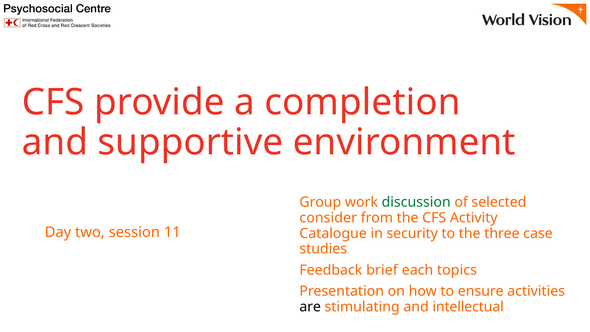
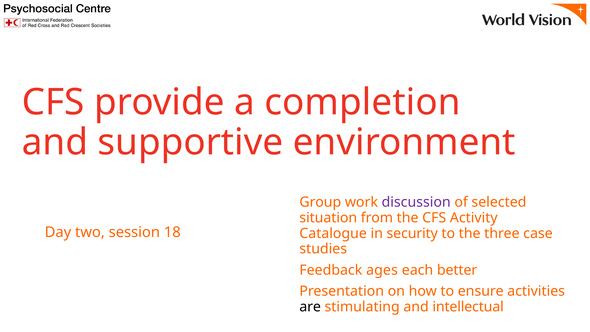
discussion colour: green -> purple (416, 202)
consider: consider -> situation (328, 218)
11: 11 -> 18 (172, 232)
brief: brief -> ages (382, 270)
topics: topics -> better (457, 270)
